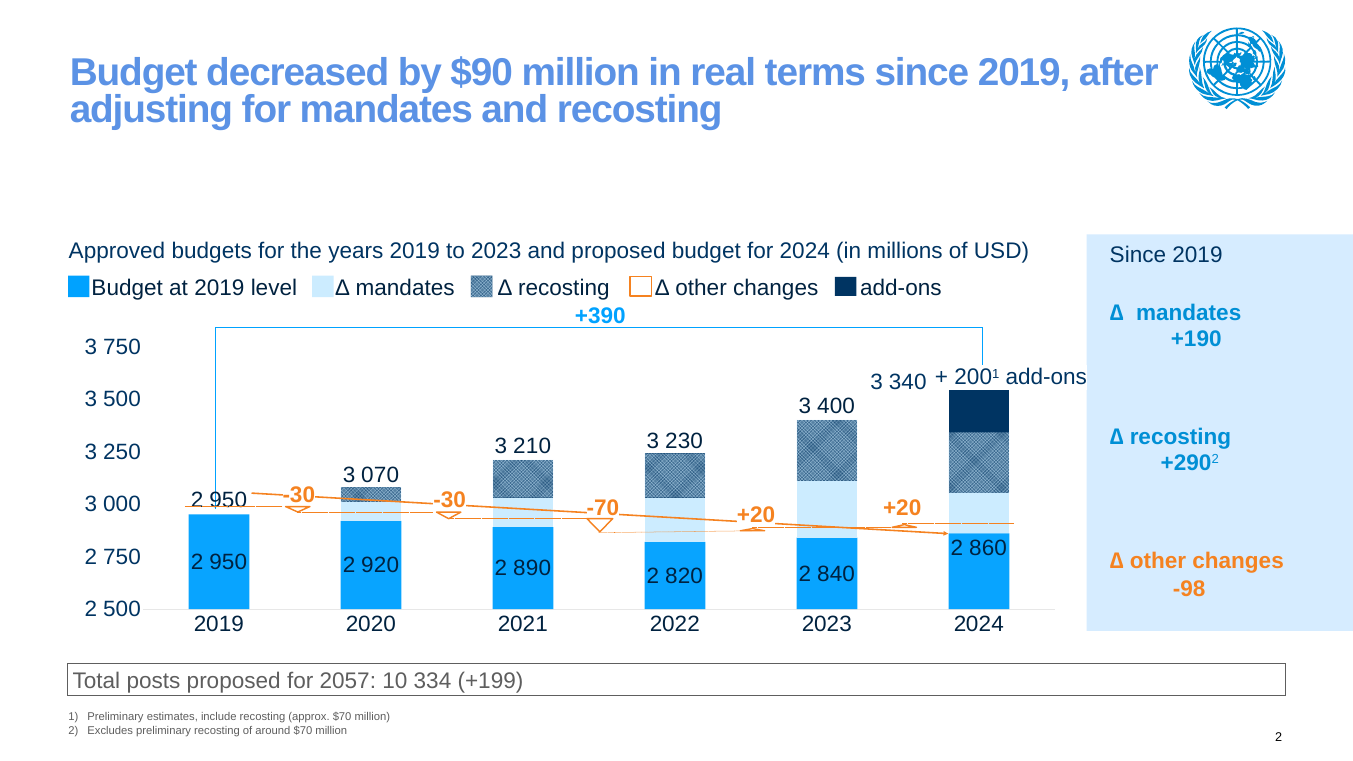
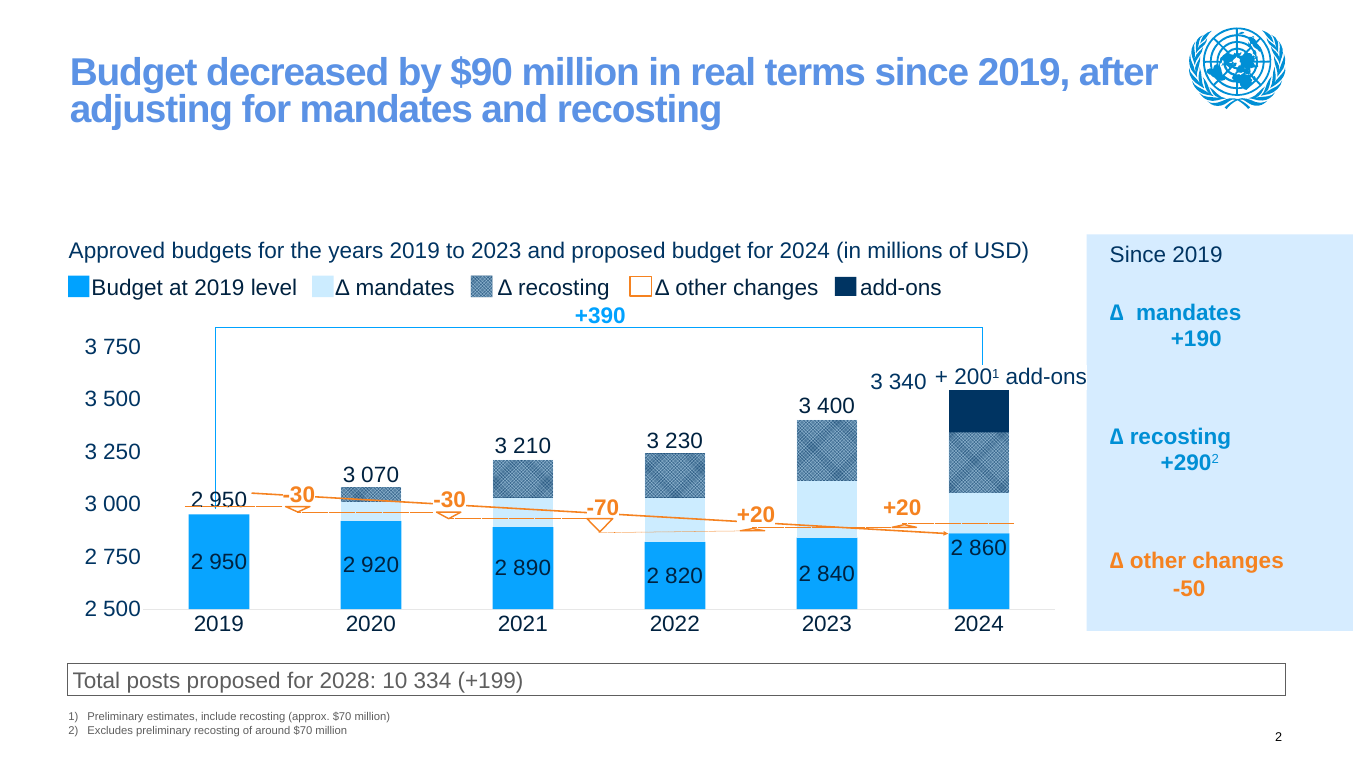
-98: -98 -> -50 (1189, 589)
2057: 2057 -> 2028 (348, 681)
